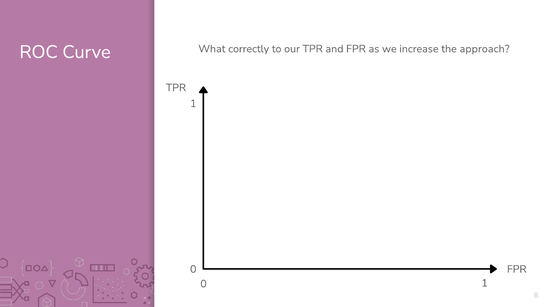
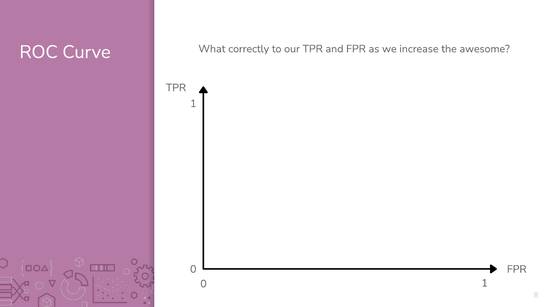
approach: approach -> awesome (485, 49)
